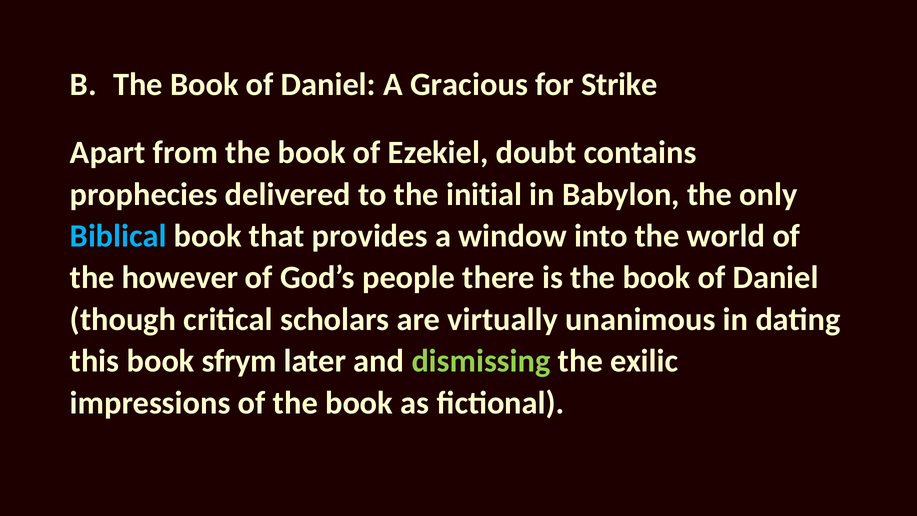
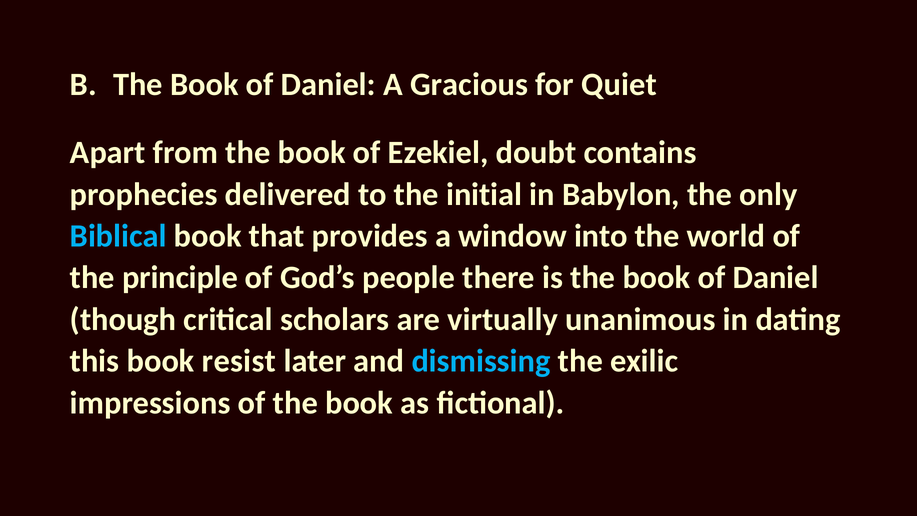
Strike: Strike -> Quiet (619, 84)
however: however -> principle (180, 278)
sfrym: sfrym -> resist (239, 361)
dismissing colour: light green -> light blue (481, 361)
